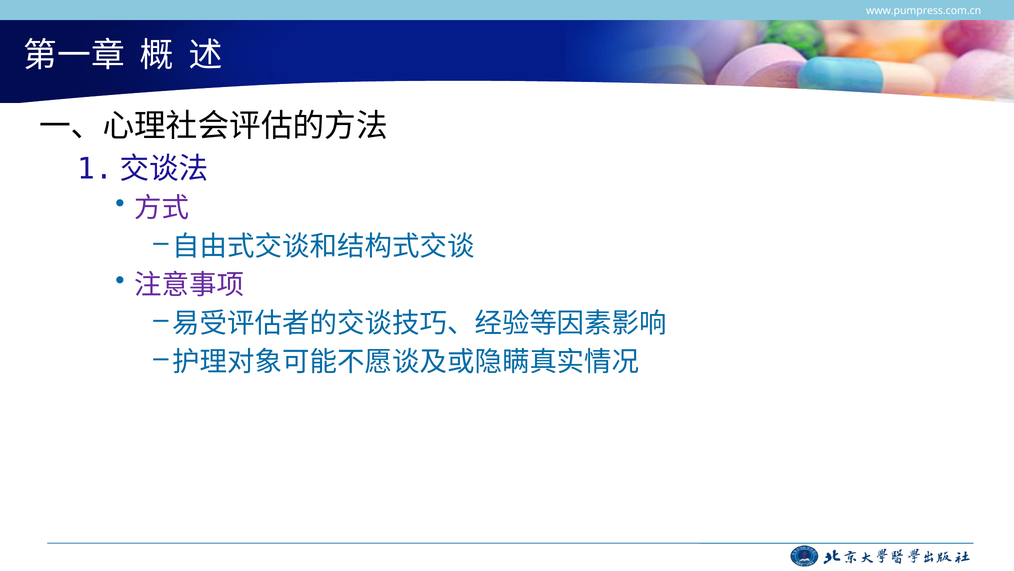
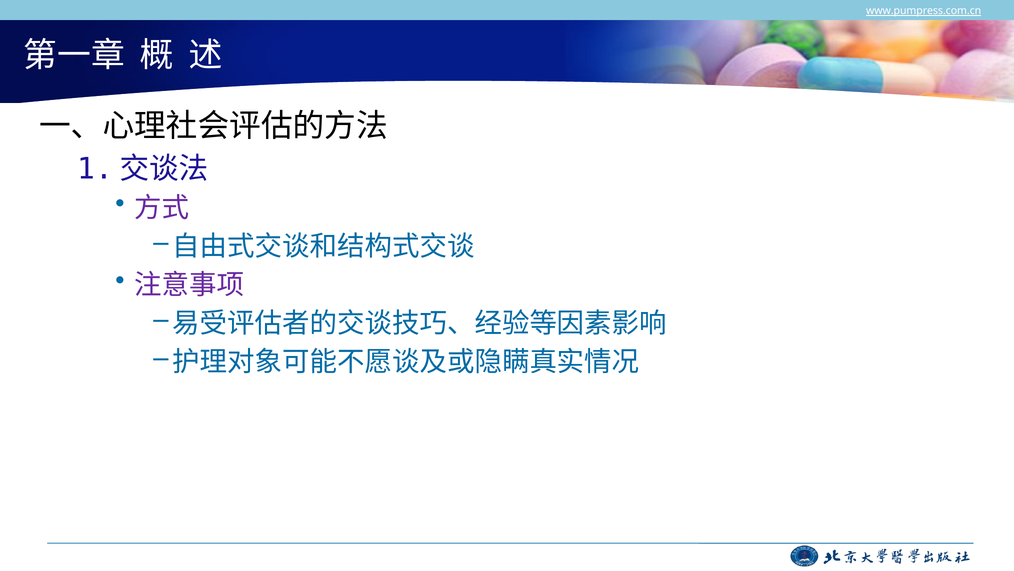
www.pumpress.com.cn underline: none -> present (924, 11)
